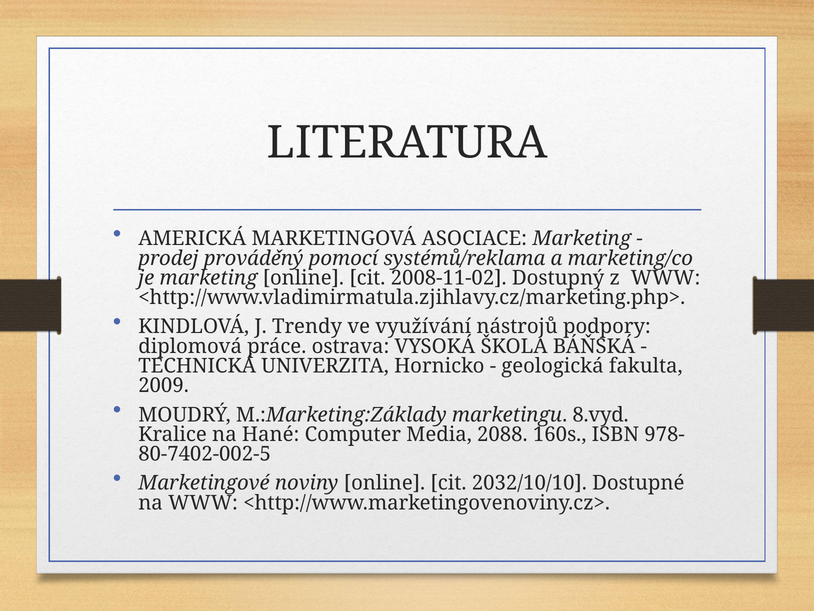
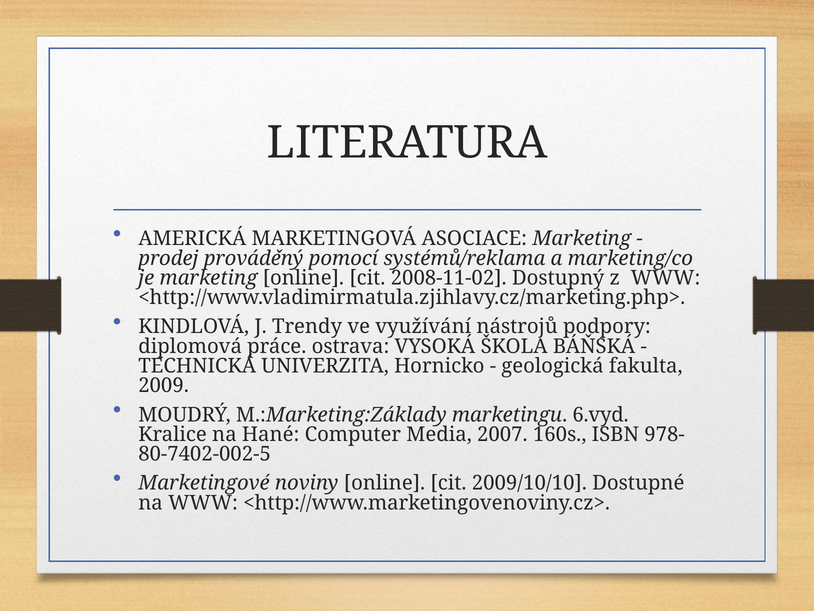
8.vyd: 8.vyd -> 6.vyd (601, 414)
2088: 2088 -> 2007 (502, 434)
2032/10/10: 2032/10/10 -> 2009/10/10 (529, 483)
